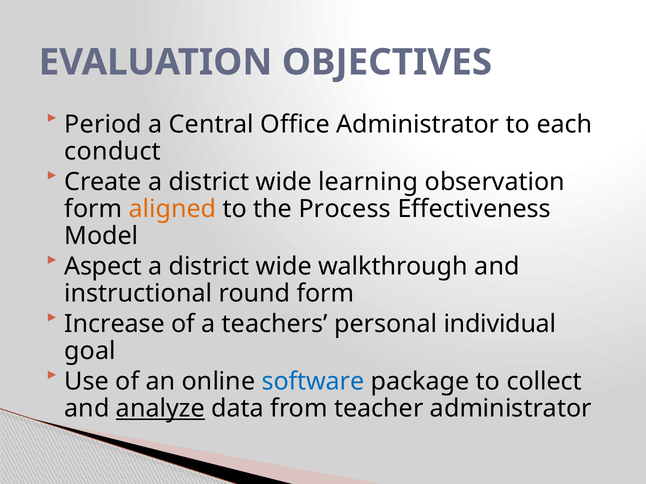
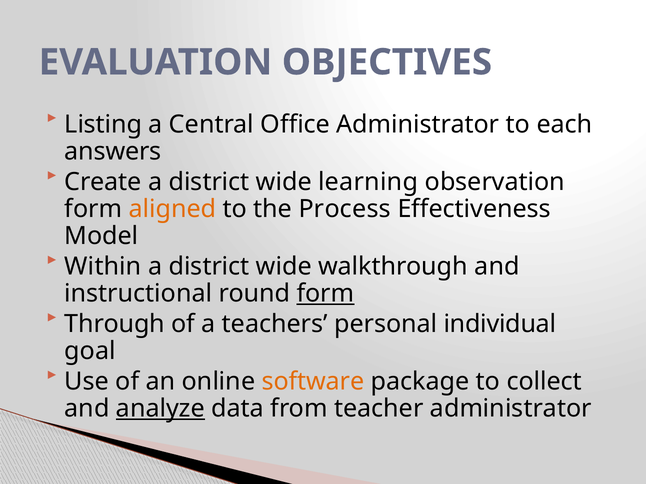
Period: Period -> Listing (103, 125)
conduct: conduct -> answers (113, 152)
Aspect: Aspect -> Within (103, 267)
form underline: none -> present (325, 294)
Increase: Increase -> Through (115, 324)
software colour: blue -> orange (313, 382)
